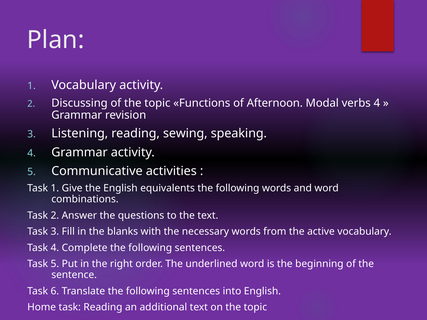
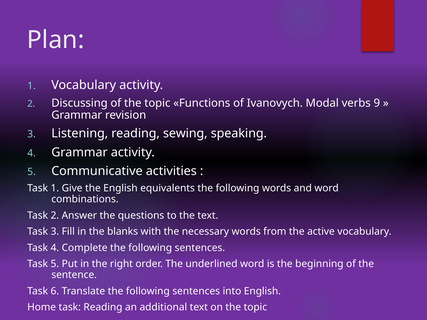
Afternoon: Afternoon -> Ivanovych (275, 103)
verbs 4: 4 -> 9 (377, 103)
